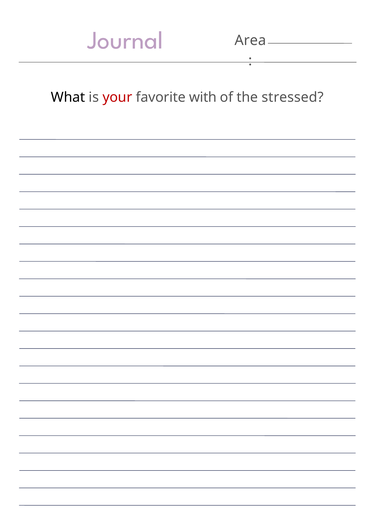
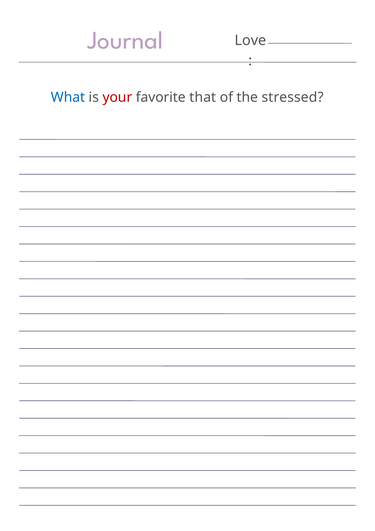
Area: Area -> Love (250, 40)
What colour: black -> blue (68, 97)
with: with -> that (203, 97)
